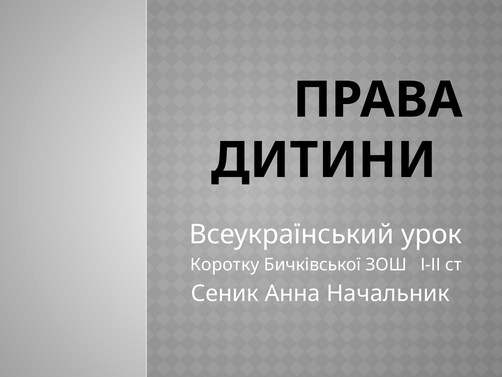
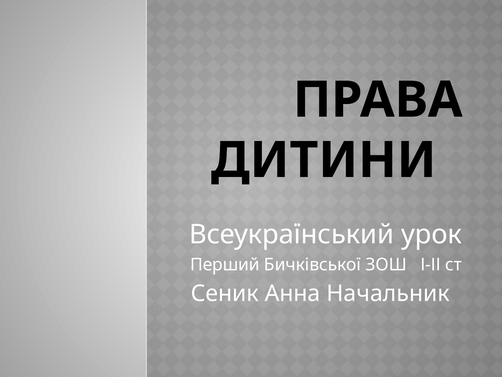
Коротку: Коротку -> Перший (225, 264)
